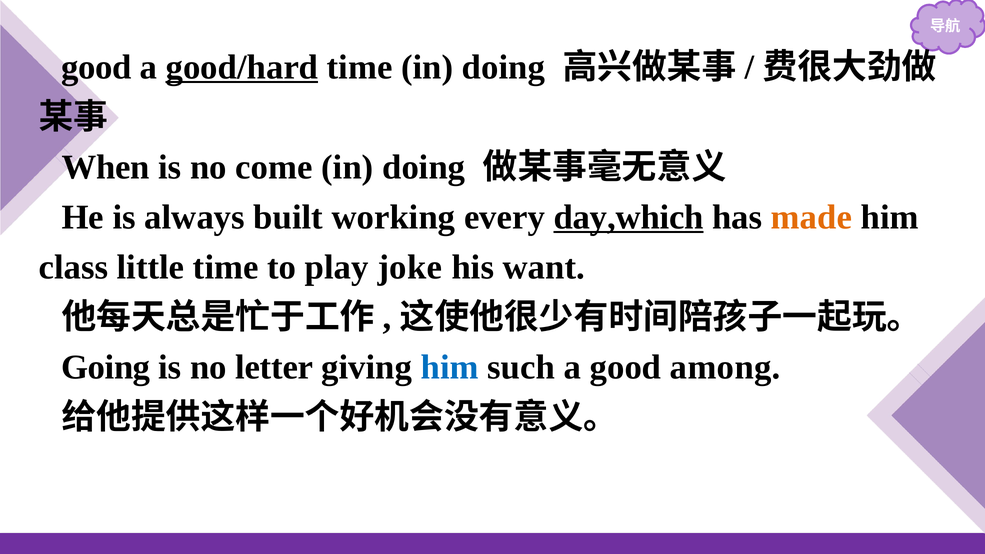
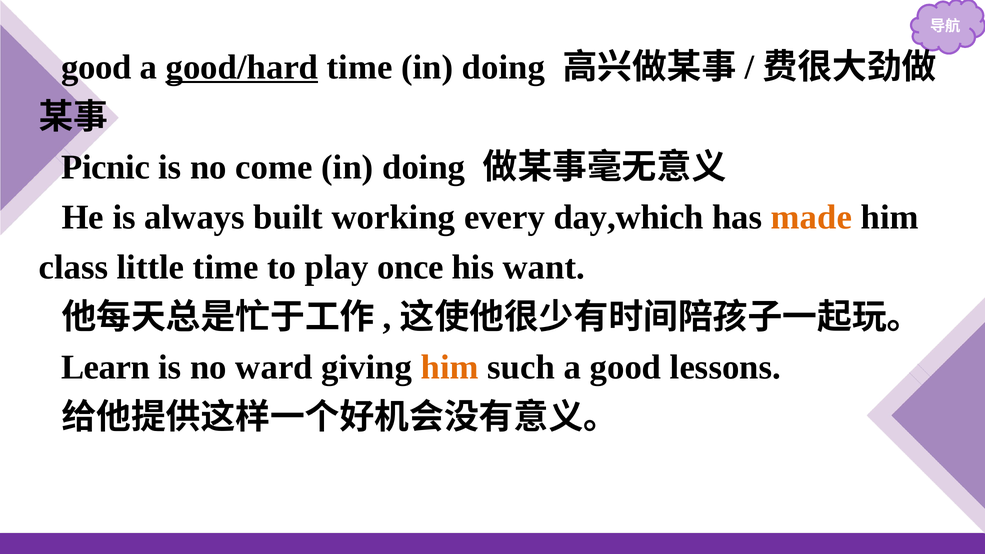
When: When -> Picnic (106, 167)
day,which underline: present -> none (629, 217)
joke: joke -> once (410, 267)
Going: Going -> Learn (106, 367)
letter: letter -> ward (274, 367)
him colour: blue -> orange (450, 367)
among: among -> lessons (725, 367)
